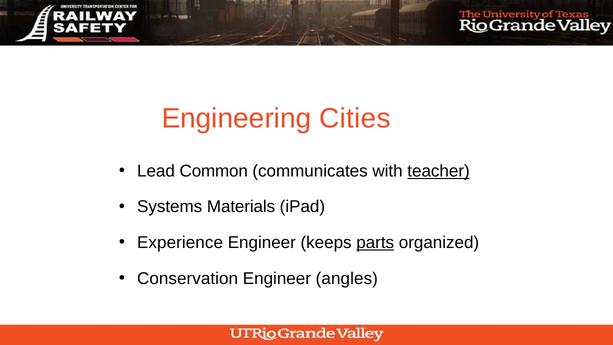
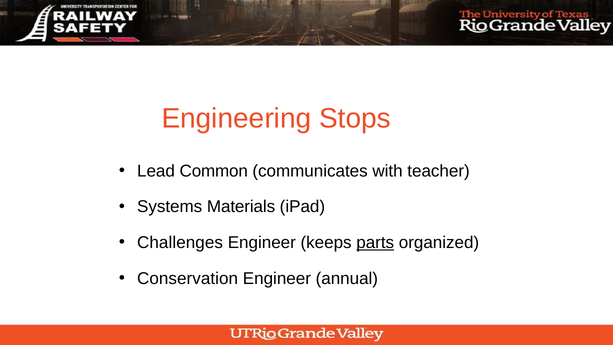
Cities: Cities -> Stops (355, 118)
teacher underline: present -> none (439, 171)
Experience: Experience -> Challenges (180, 243)
angles: angles -> annual (347, 278)
